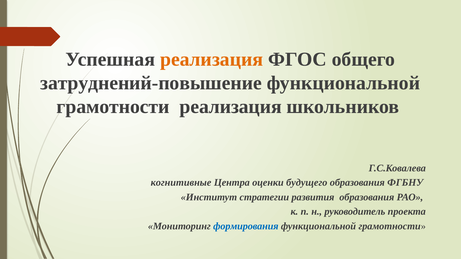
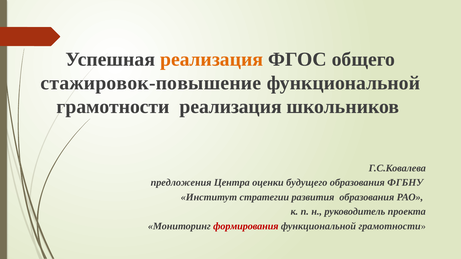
затруднений-повышение: затруднений-повышение -> стажировок-повышение (151, 83)
когнитивные: когнитивные -> предложения (181, 183)
формирования colour: blue -> red (246, 226)
